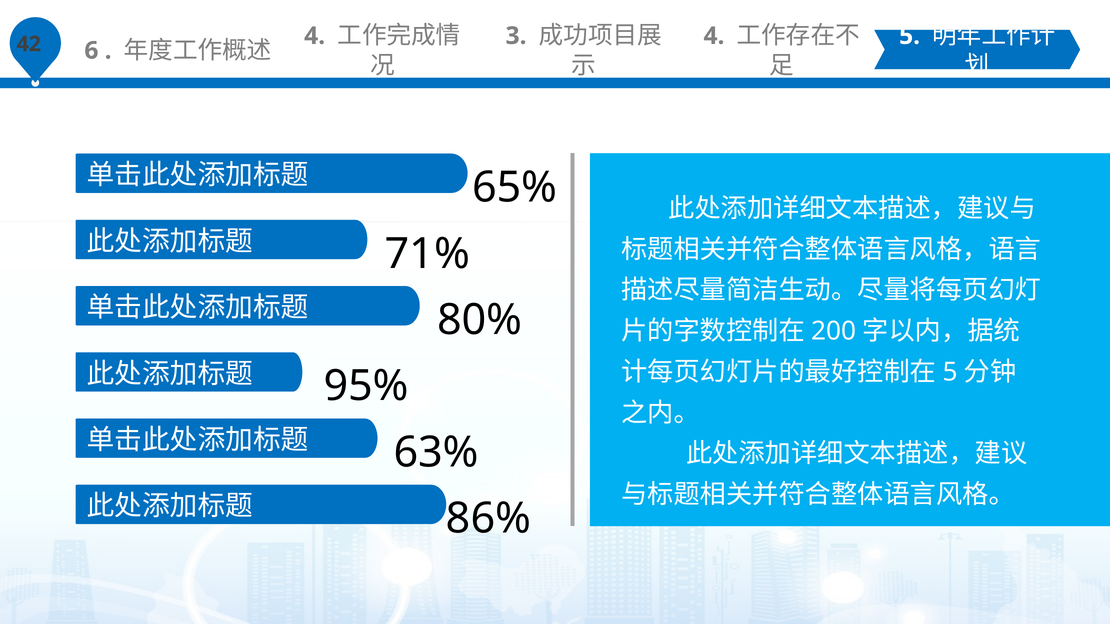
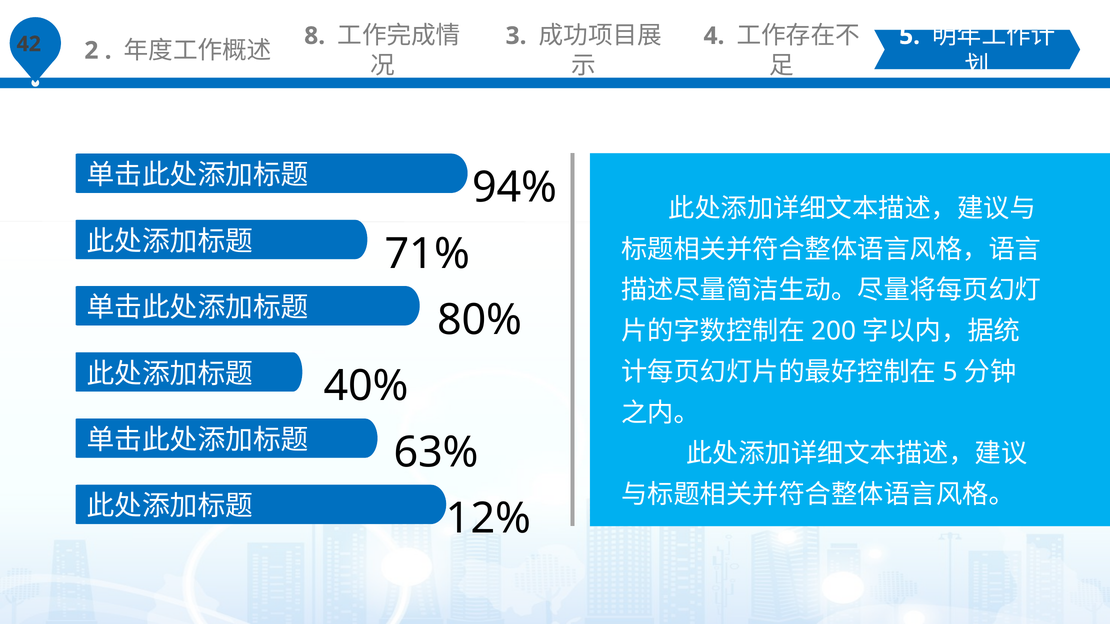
6: 6 -> 2 (91, 51)
4: 4 -> 8 (315, 36)
65%: 65% -> 94% (515, 188)
95%: 95% -> 40% (366, 386)
86%: 86% -> 12% (489, 519)
